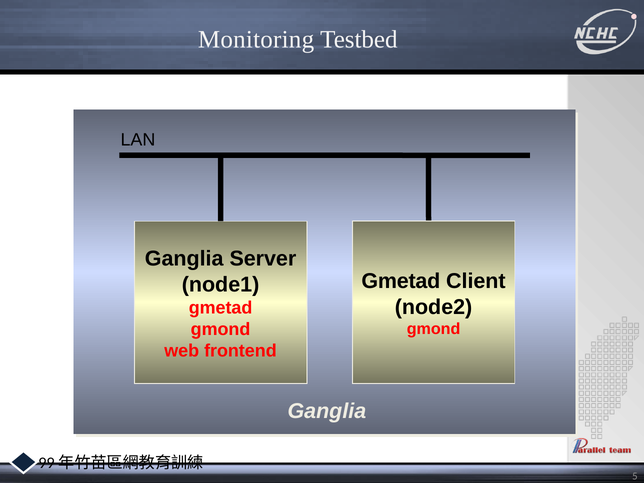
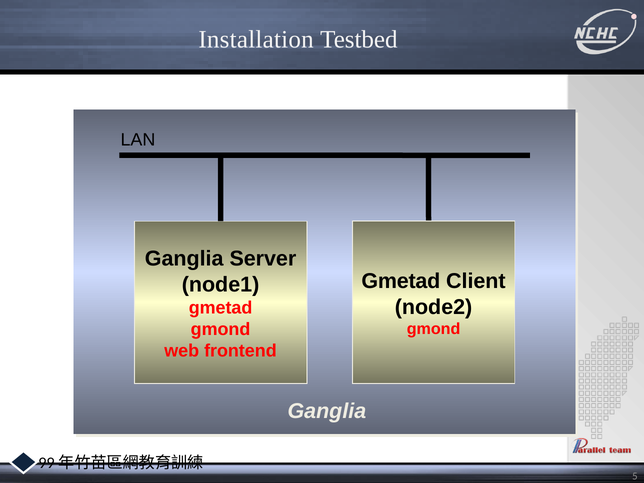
Monitoring: Monitoring -> Installation (256, 39)
